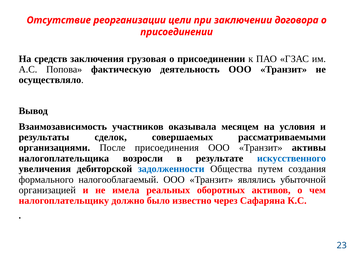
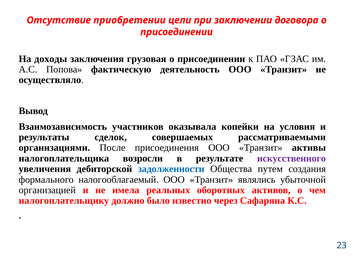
реорганизации: реорганизации -> приобретении (130, 20)
средств: средств -> доходы (51, 59)
месяцем: месяцем -> копейки (240, 126)
искусственного colour: blue -> purple (292, 158)
